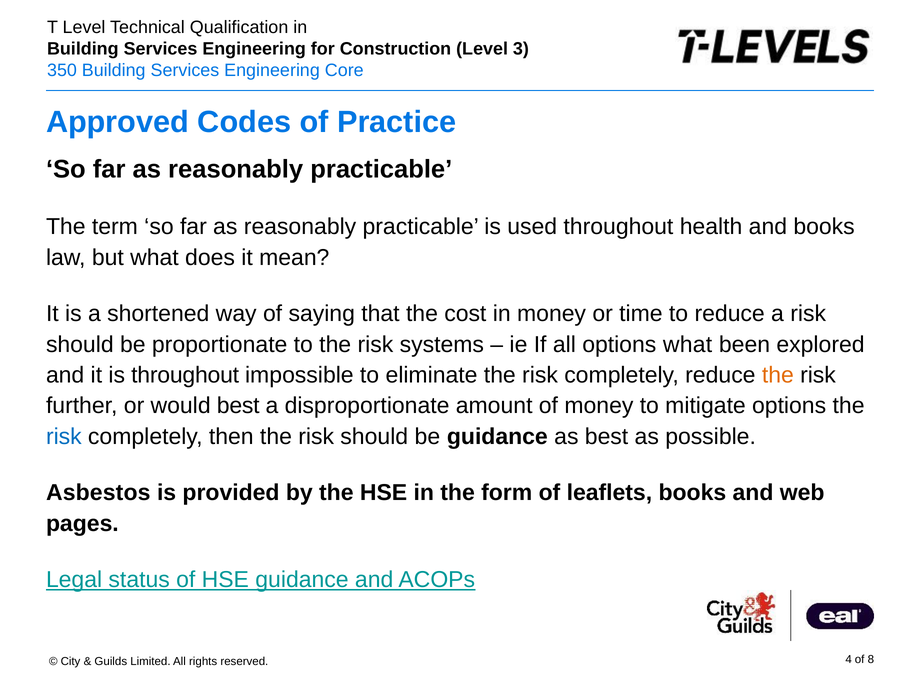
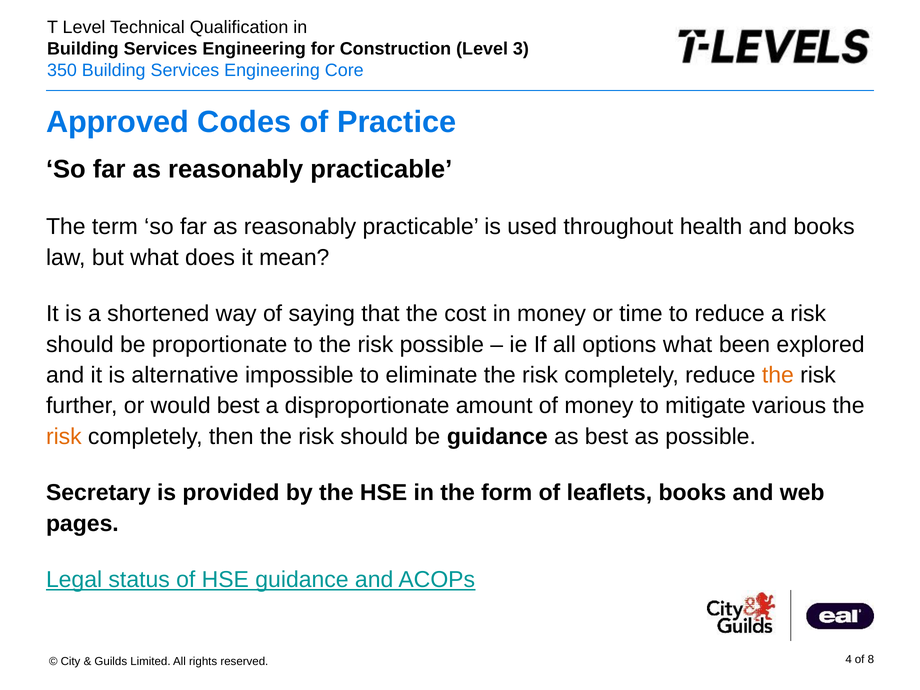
risk systems: systems -> possible (442, 344)
is throughout: throughout -> alternative (185, 375)
mitigate options: options -> various (789, 406)
risk colour: blue -> orange (64, 437)
Asbestos: Asbestos -> Secretary (98, 493)
